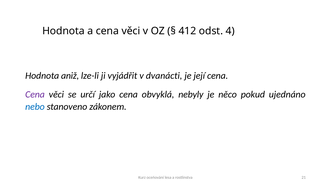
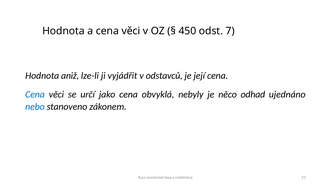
412: 412 -> 450 (187, 31)
4: 4 -> 7 (230, 31)
dvanácti: dvanácti -> odstavců (164, 76)
Cena colour: purple -> blue (35, 94)
pokud: pokud -> odhad (253, 94)
